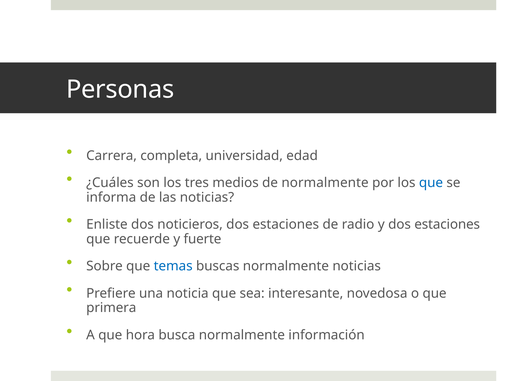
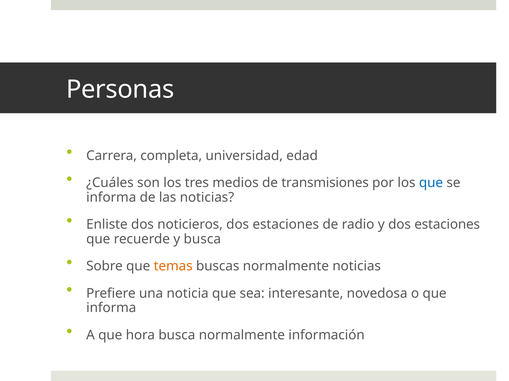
de normalmente: normalmente -> transmisiones (325, 183)
y fuerte: fuerte -> busca (202, 240)
temas colour: blue -> orange (173, 267)
primera: primera -> informa (111, 308)
